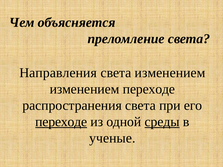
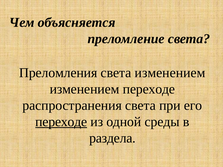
Направления: Направления -> Преломления (58, 73)
среды underline: present -> none (162, 122)
ученые: ученые -> раздела (112, 138)
